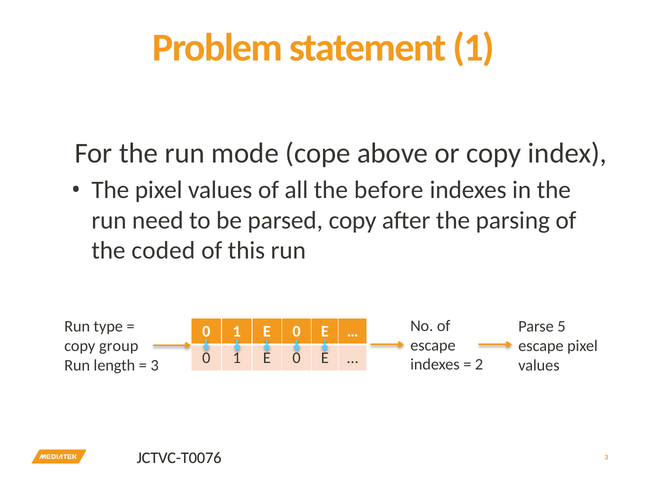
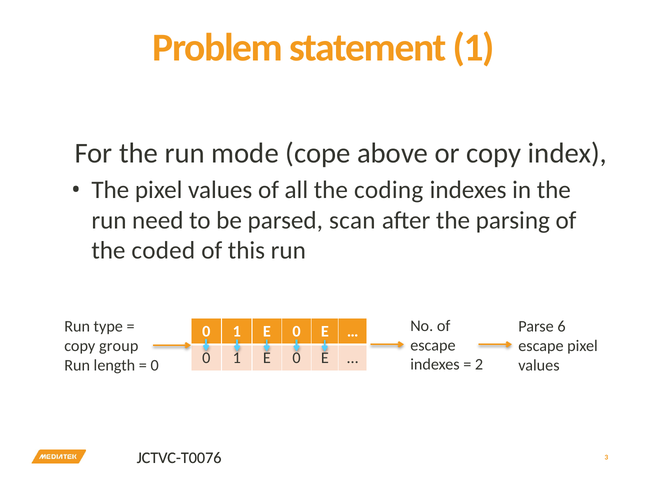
before: before -> coding (389, 190)
parsed copy: copy -> scan (352, 220)
5: 5 -> 6 (562, 327)
3: 3 -> 0 (155, 366)
